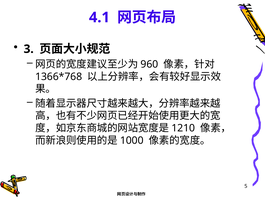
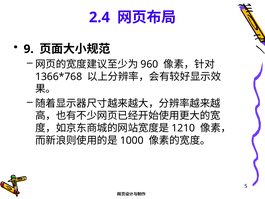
4.1: 4.1 -> 2.4 (99, 17)
3: 3 -> 9 (29, 49)
